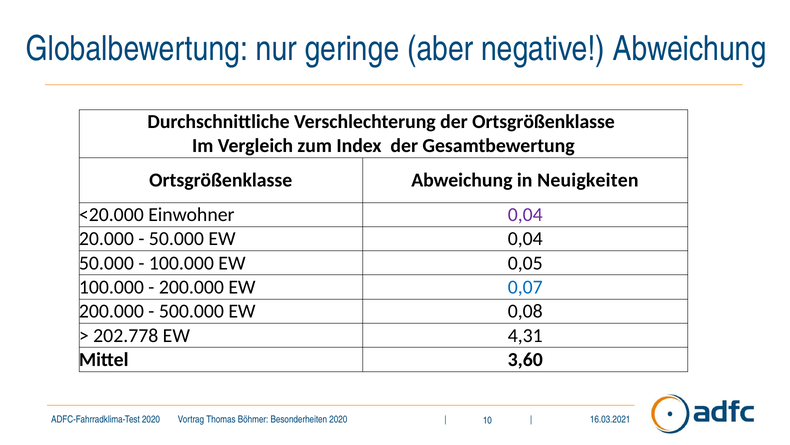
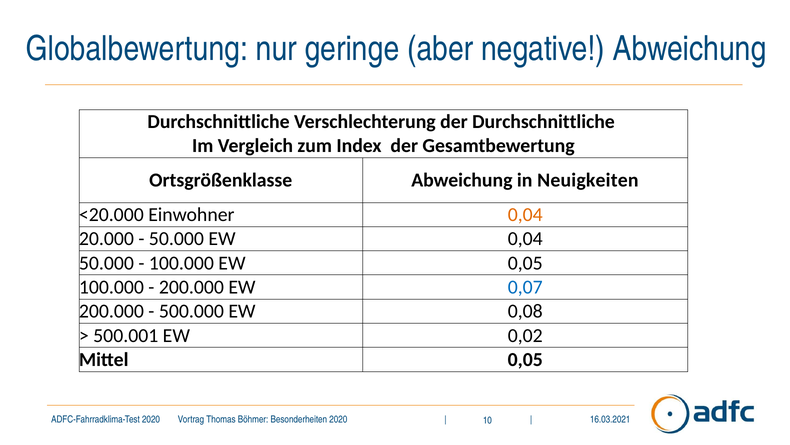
der Ortsgrößenklasse: Ortsgrößenklasse -> Durchschnittliche (543, 122)
0,04 colour: purple -> orange (525, 214)
202.778: 202.778 -> 500.001 (126, 335)
4,31: 4,31 -> 0,02 (525, 335)
Mittel 3,60: 3,60 -> 0,05 (525, 359)
